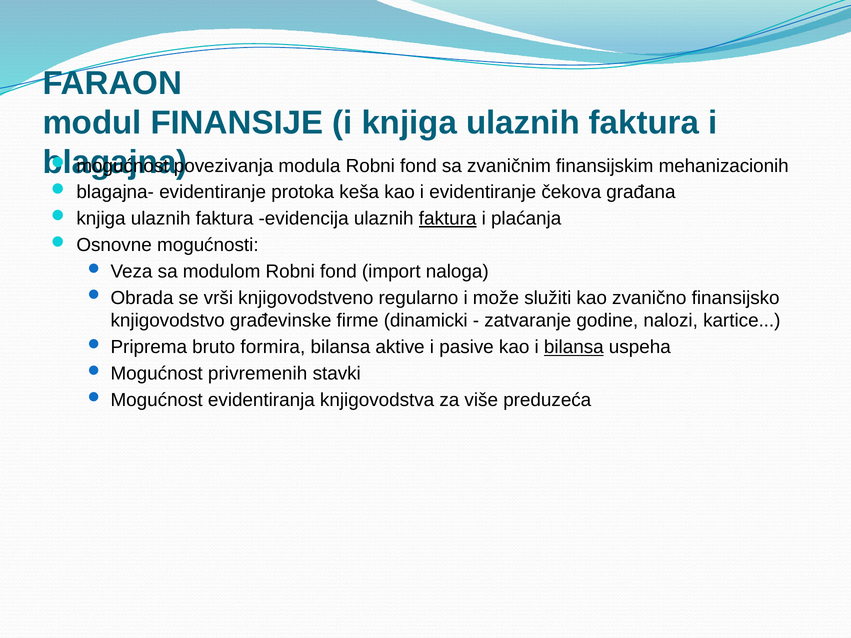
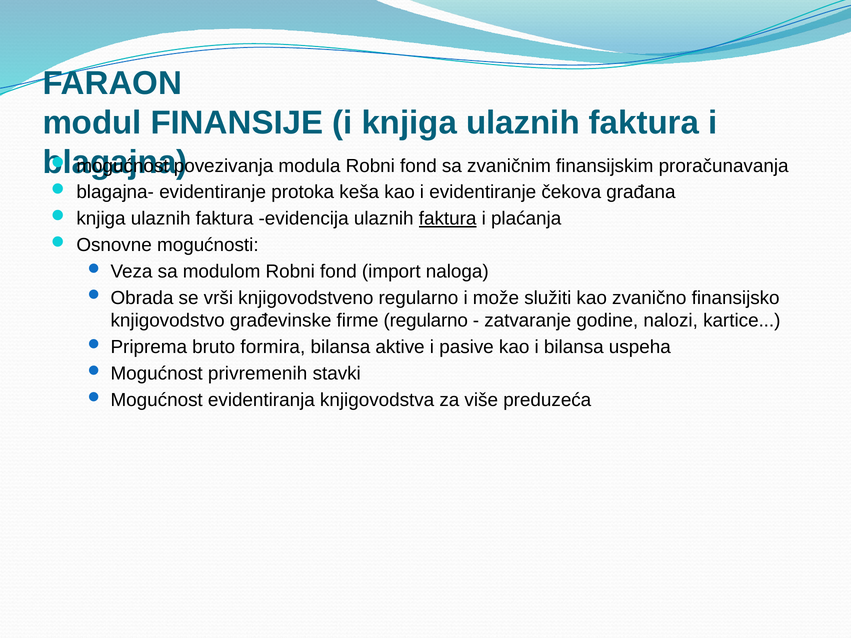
mehanizacionih: mehanizacionih -> proračunavanja (724, 166)
firme dinamicki: dinamicki -> regularno (426, 321)
bilansa underline: present -> none (574, 347)
